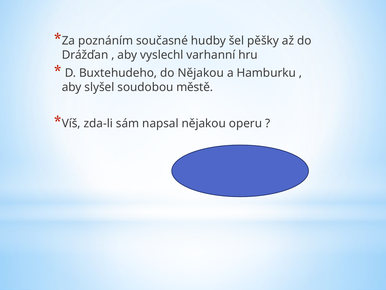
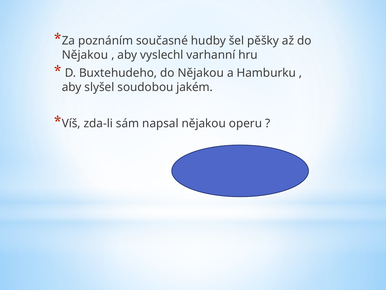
Drážďan: Drážďan -> Nějakou (85, 55)
městě: městě -> jakém (195, 87)
